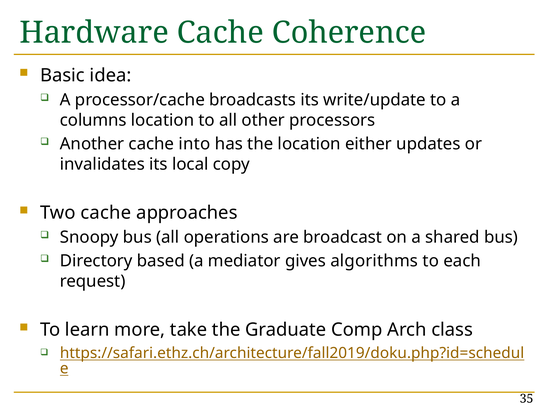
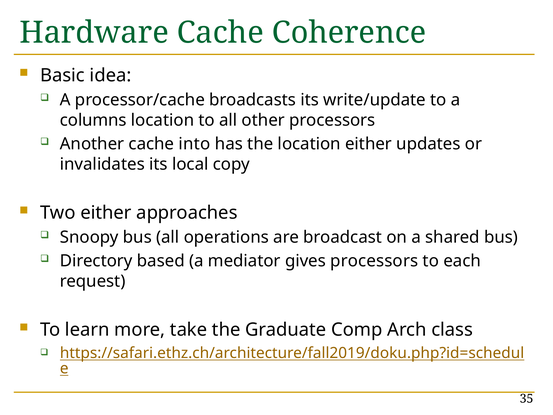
Two cache: cache -> either (106, 213)
gives algorithms: algorithms -> processors (374, 261)
